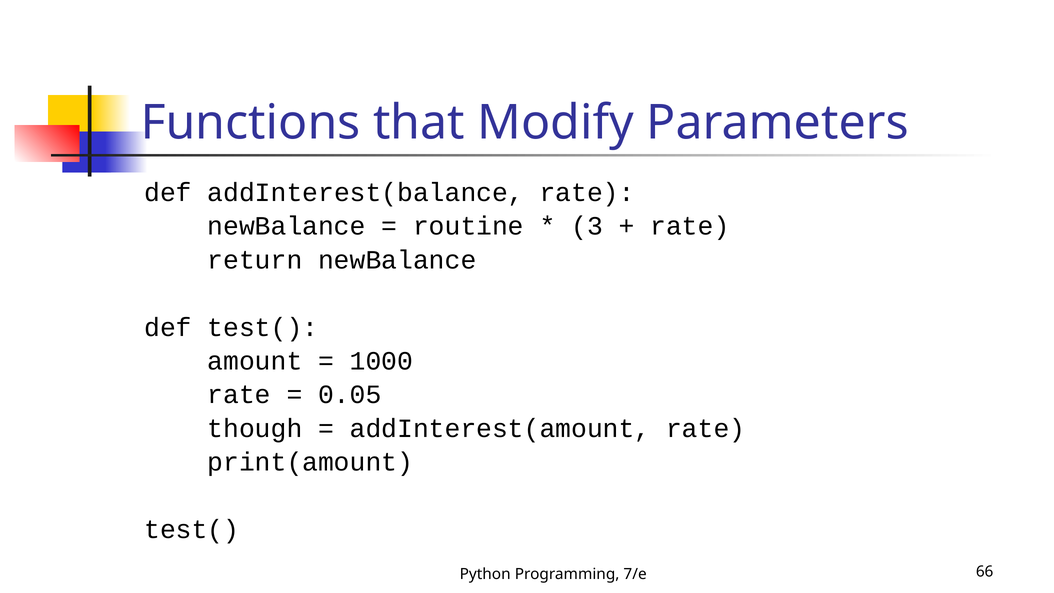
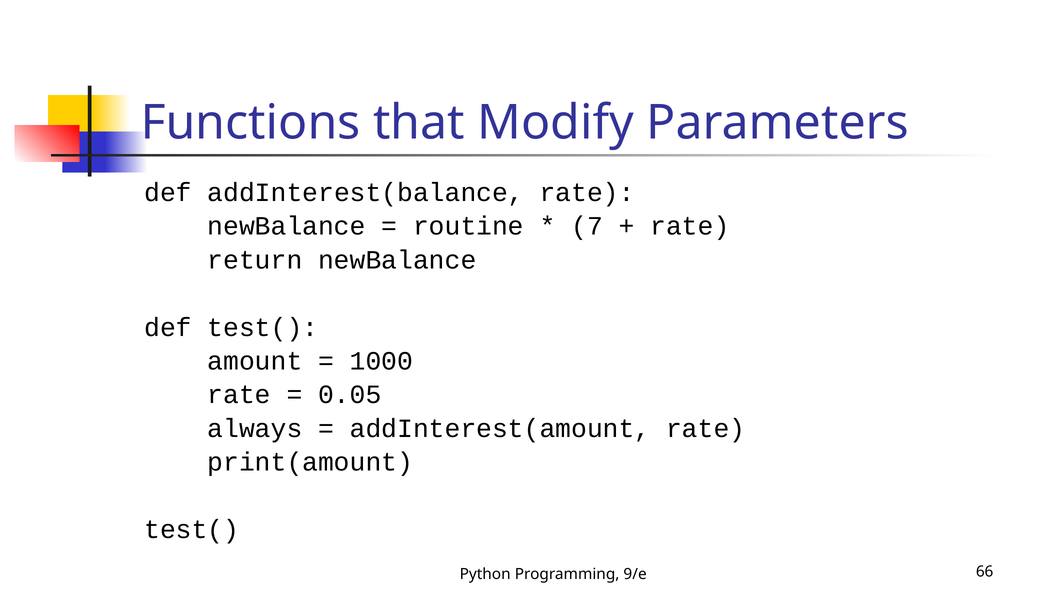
3: 3 -> 7 (587, 226)
though: though -> always (255, 428)
7/e: 7/e -> 9/e (635, 574)
